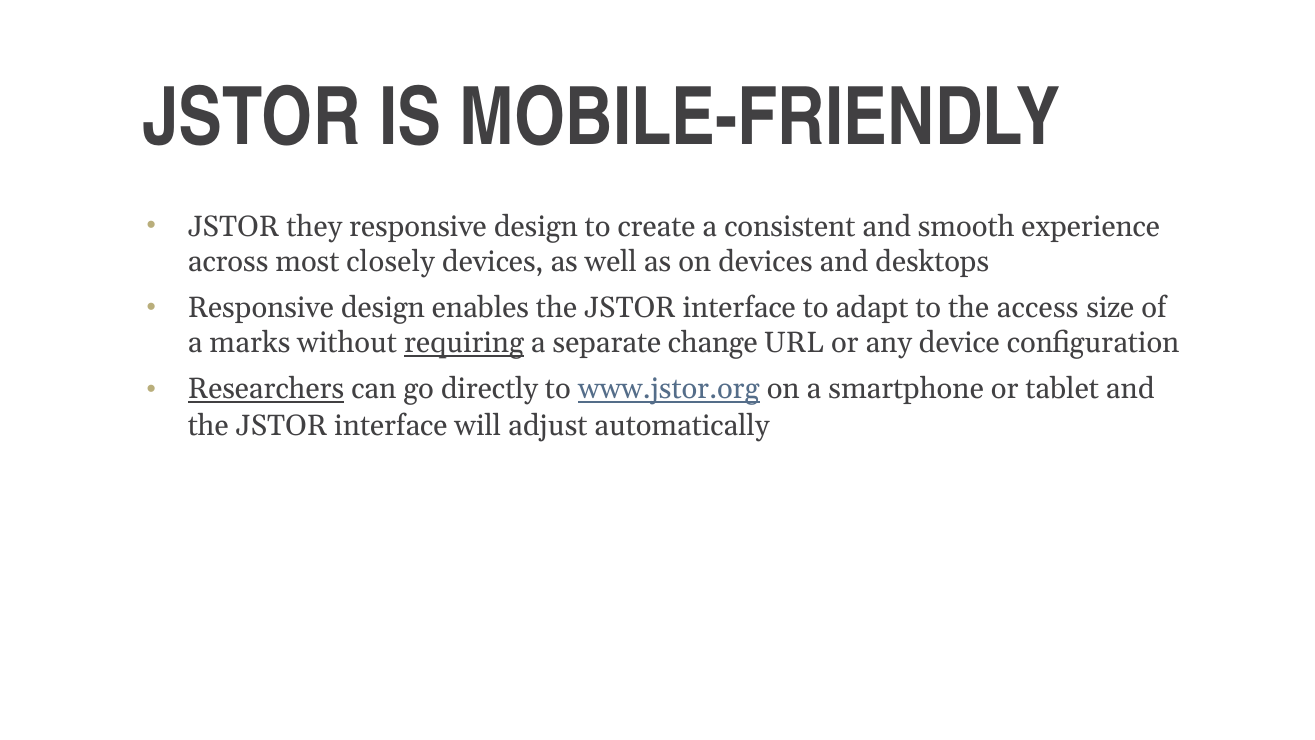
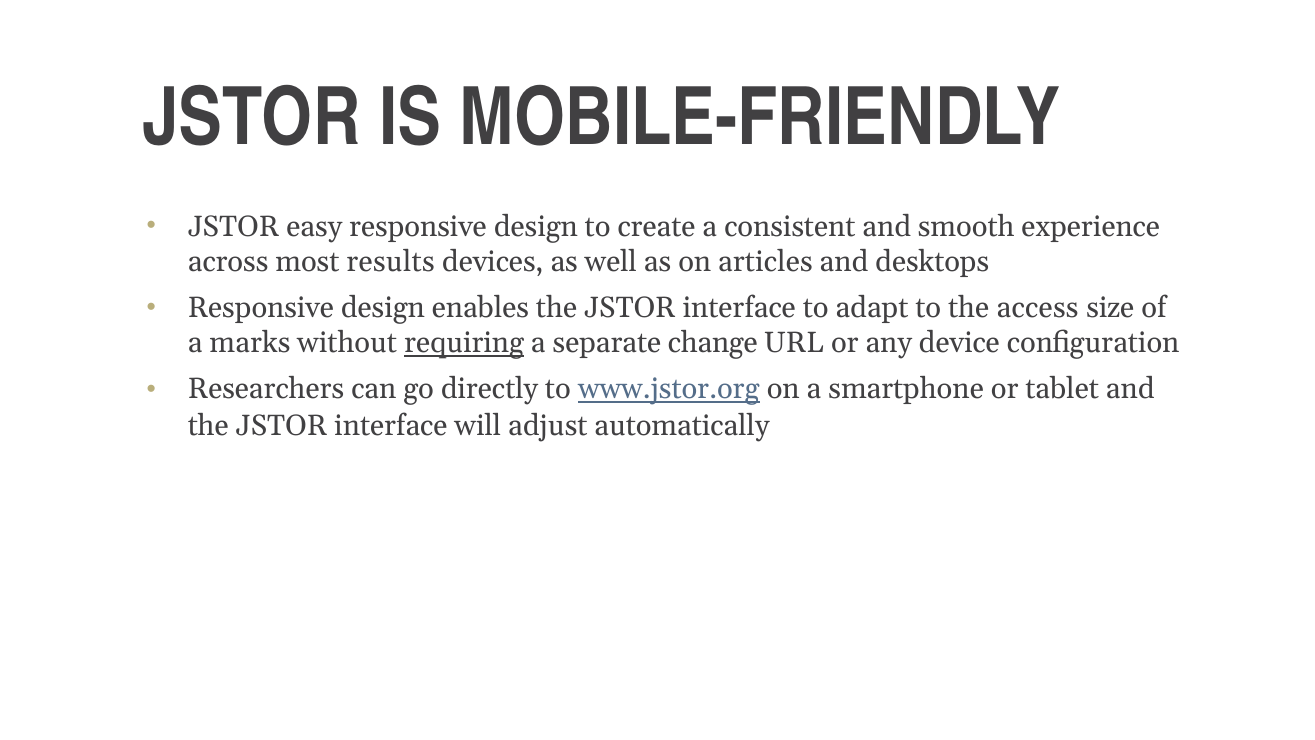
they: they -> easy (314, 227)
closely: closely -> results (391, 262)
on devices: devices -> articles (765, 262)
Researchers underline: present -> none (266, 389)
